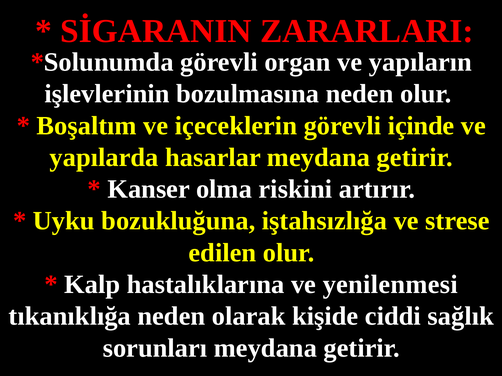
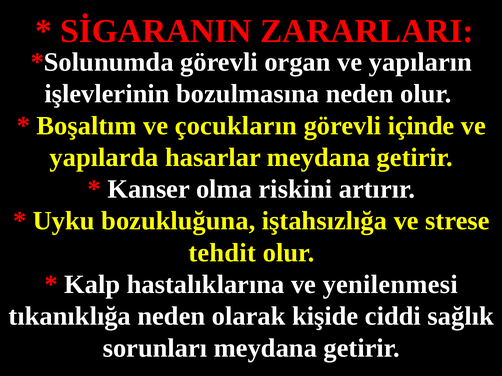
içeceklerin: içeceklerin -> çocukların (236, 126)
edilen: edilen -> tehdit (222, 253)
